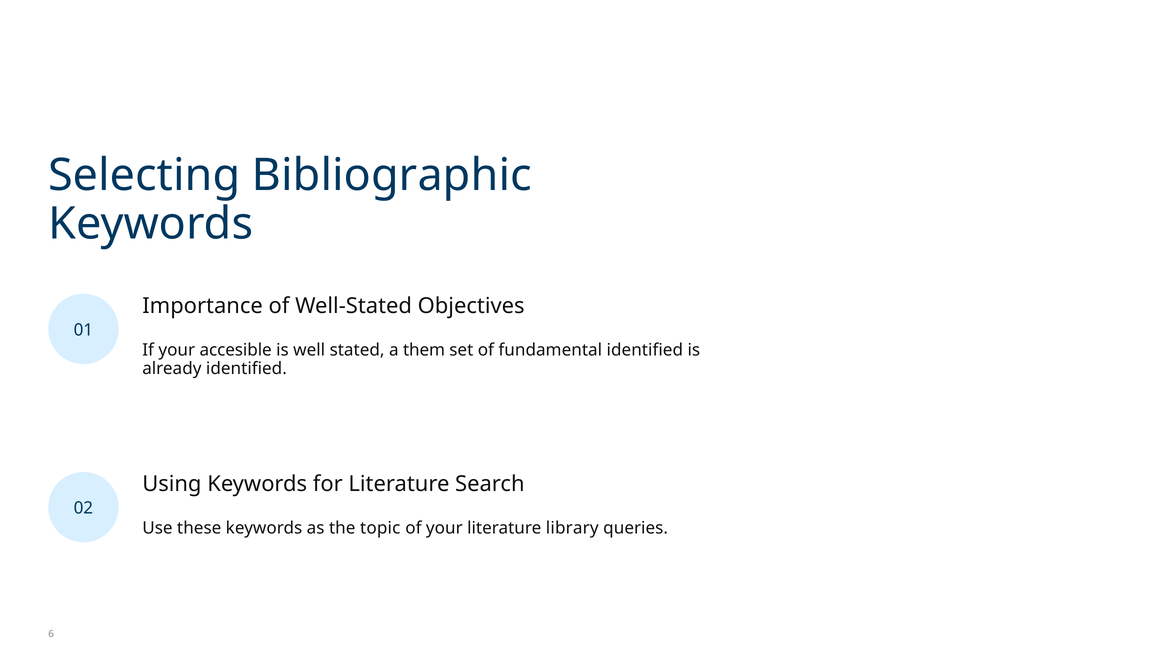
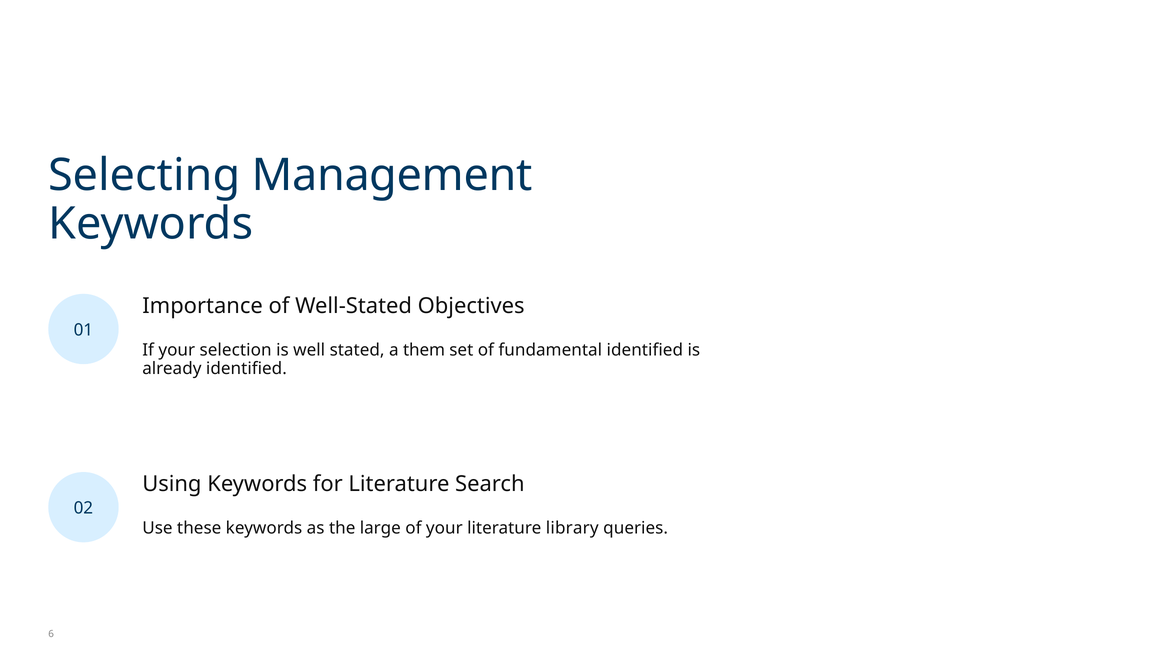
Bibliographic: Bibliographic -> Management (392, 175)
accesible: accesible -> selection (236, 350)
topic: topic -> large (380, 528)
